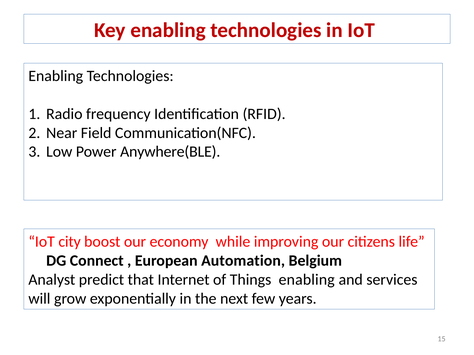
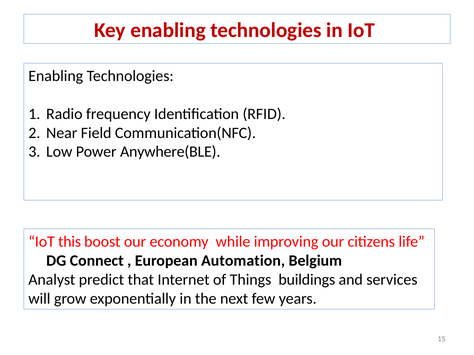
city: city -> this (70, 242)
Things enabling: enabling -> buildings (307, 280)
